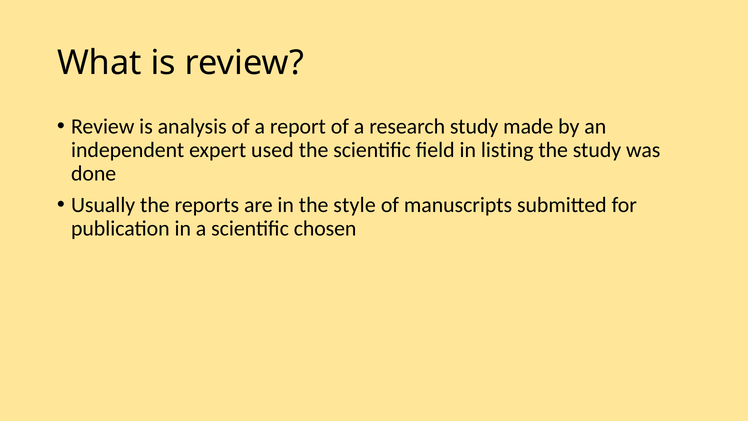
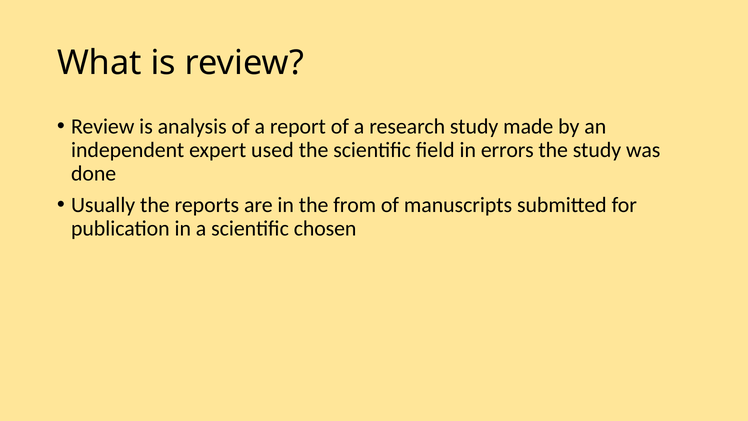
listing: listing -> errors (507, 150)
style: style -> from (355, 205)
